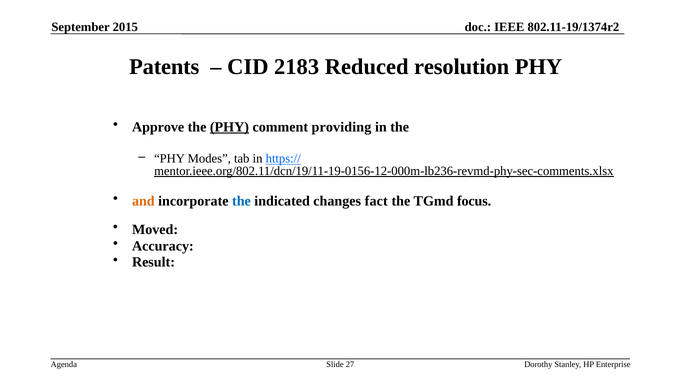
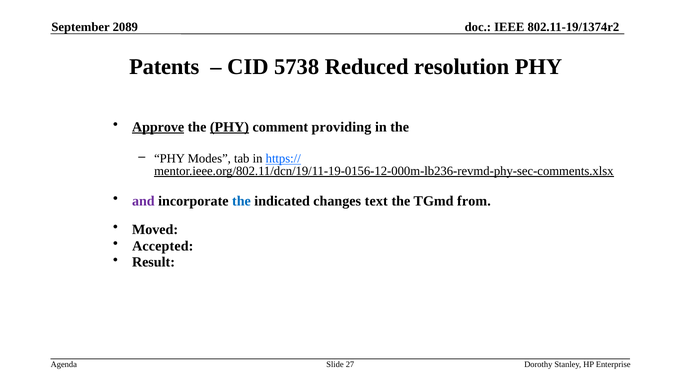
2015: 2015 -> 2089 (125, 27)
2183: 2183 -> 5738 (297, 67)
Approve underline: none -> present (158, 127)
and colour: orange -> purple (143, 201)
fact: fact -> text (376, 201)
focus: focus -> from (474, 201)
Accuracy: Accuracy -> Accepted (163, 246)
